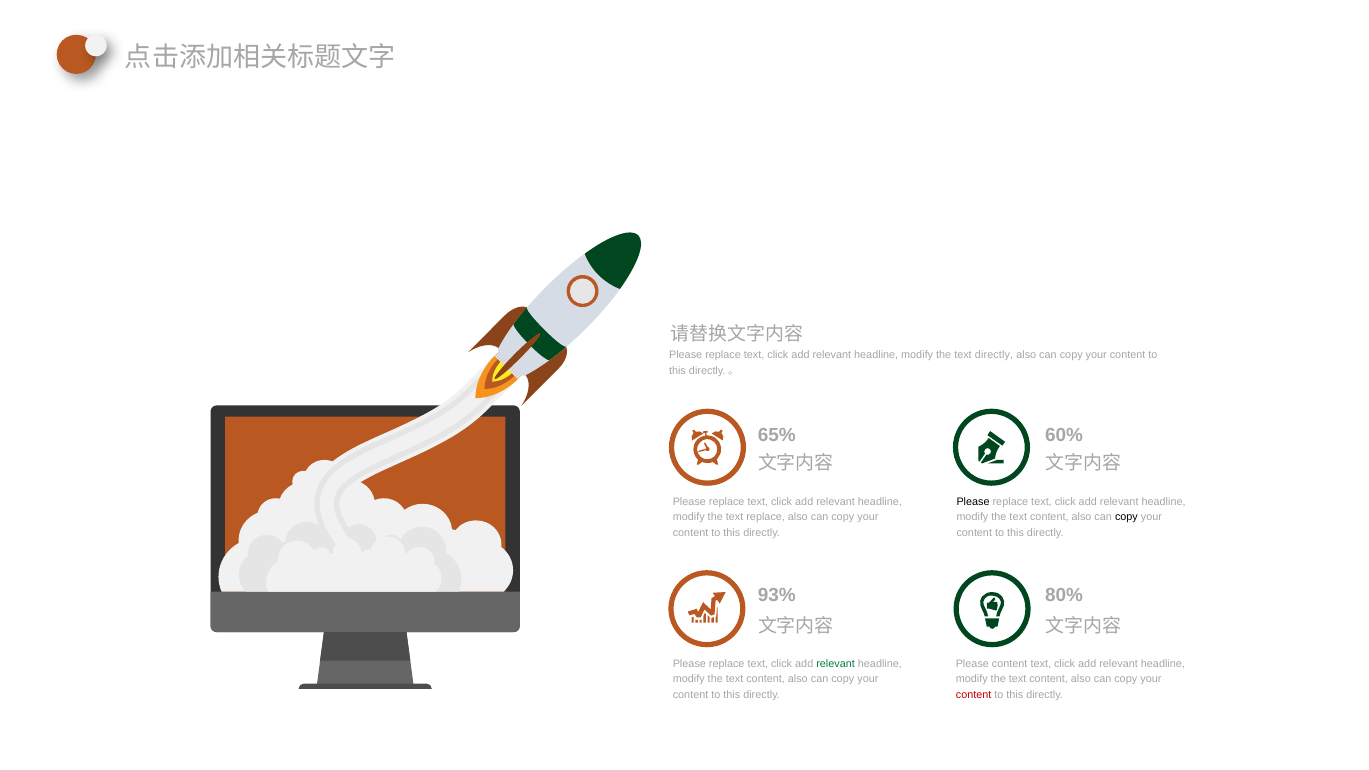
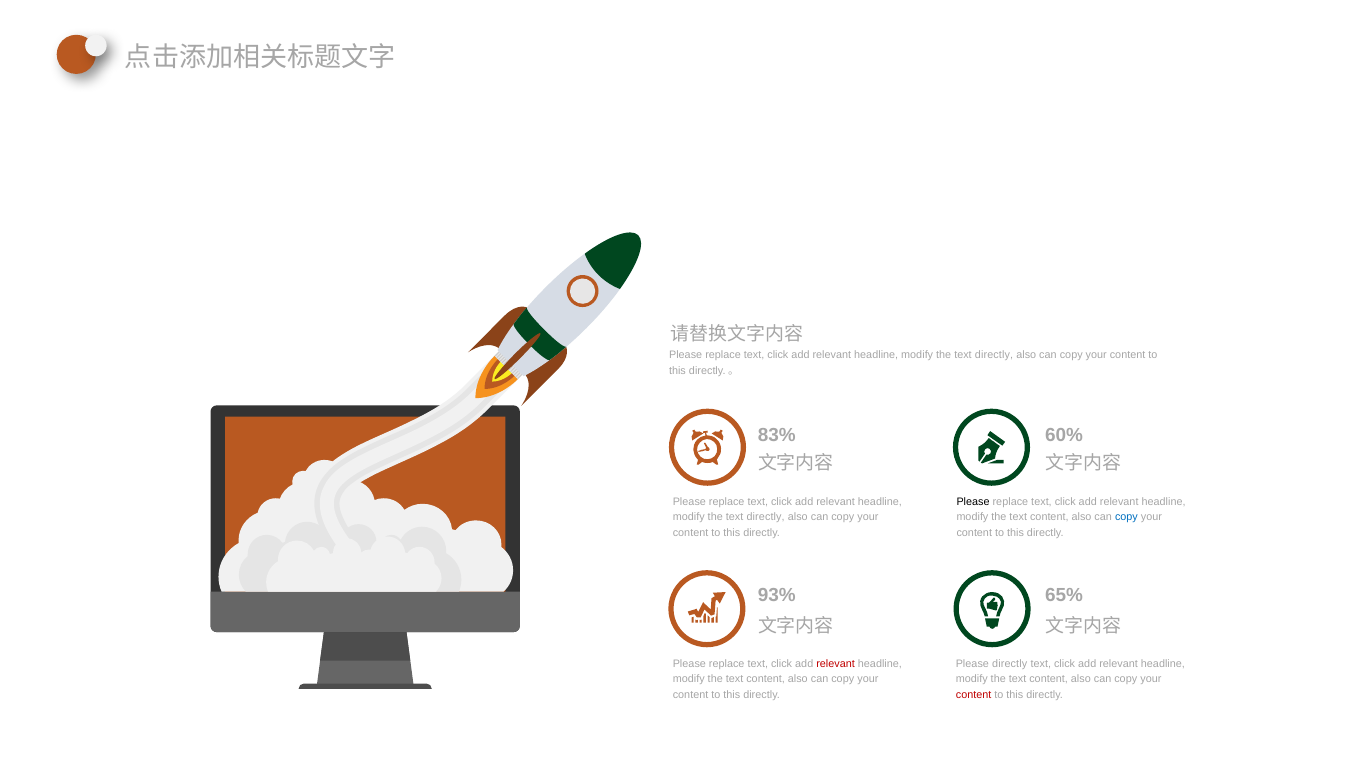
65%: 65% -> 83% (777, 435)
replace: replace -> directly (766, 517)
copy colour: black -> blue (1126, 517)
80%: 80% -> 65% (1064, 596)
relevant colour: green -> red (836, 664)
Please content: content -> directly (1010, 664)
